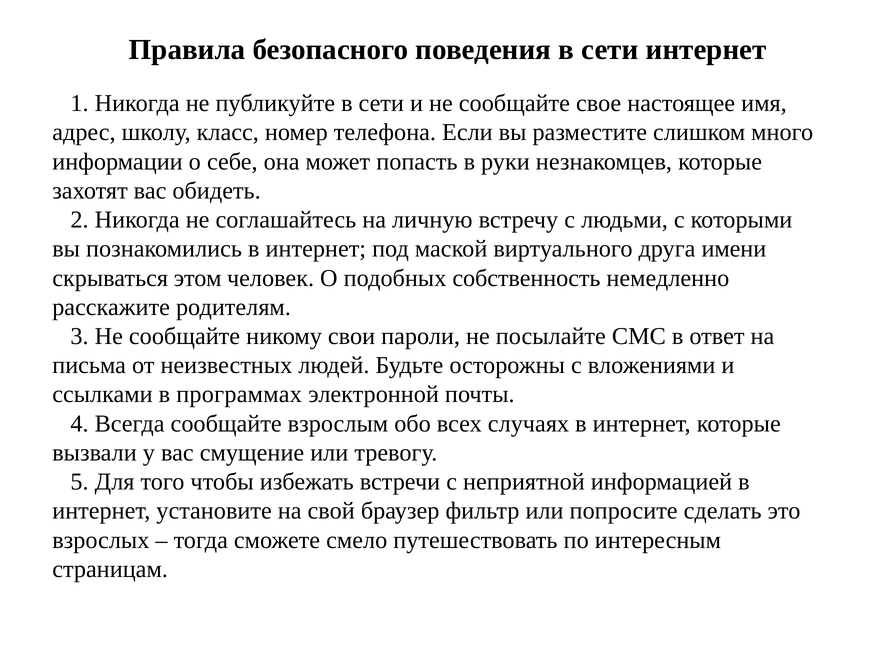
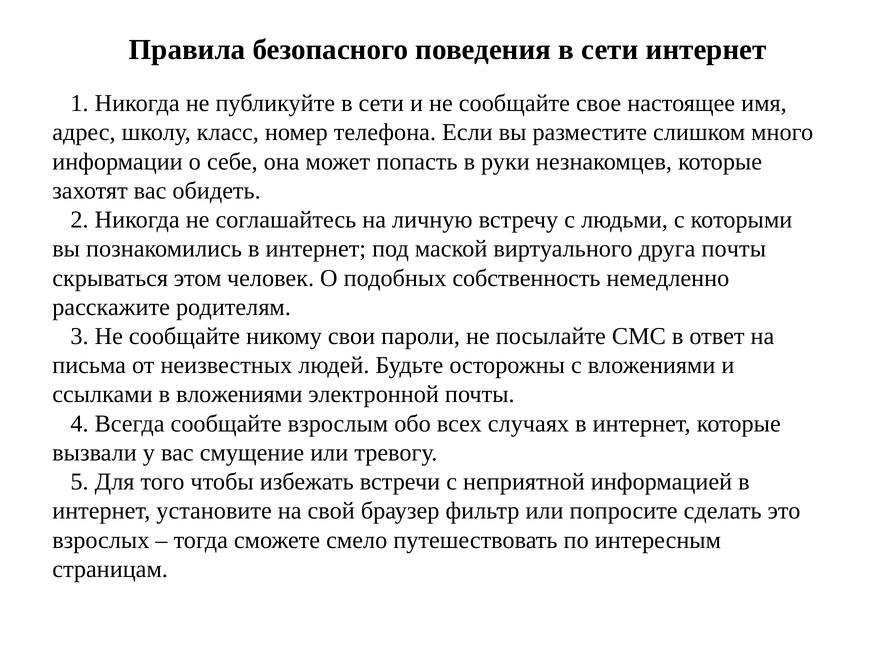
друга имени: имени -> почты (734, 249)
в программах: программах -> вложениями (239, 394)
